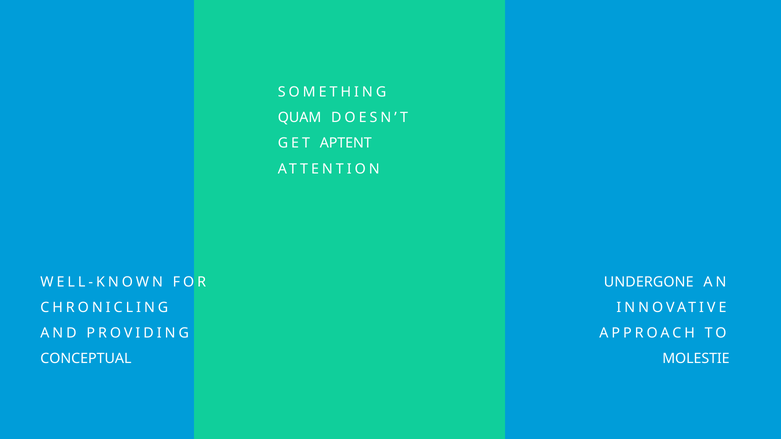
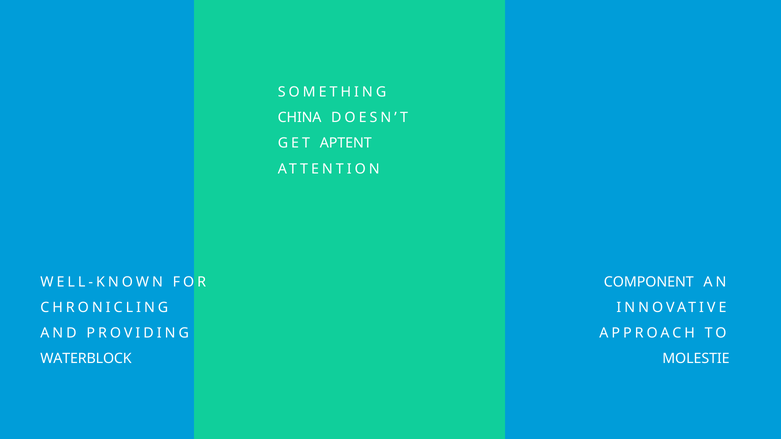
QUAM: QUAM -> CHINA (300, 118)
UNDERGONE: UNDERGONE -> COMPONENT (649, 282)
CONCEPTUAL: CONCEPTUAL -> WATERBLOCK (86, 359)
